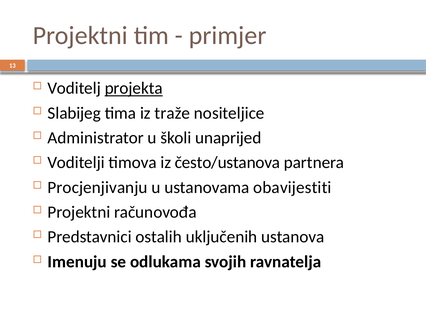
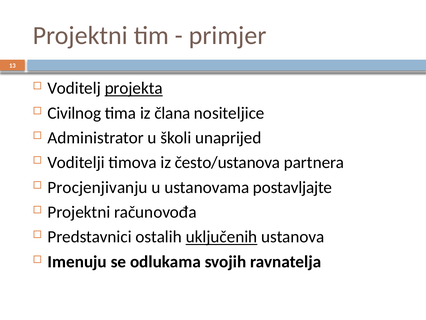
Slabijeg: Slabijeg -> Civilnog (74, 113)
traže: traže -> člana (172, 113)
obavijestiti: obavijestiti -> postavljajte (293, 187)
uključenih underline: none -> present (222, 237)
